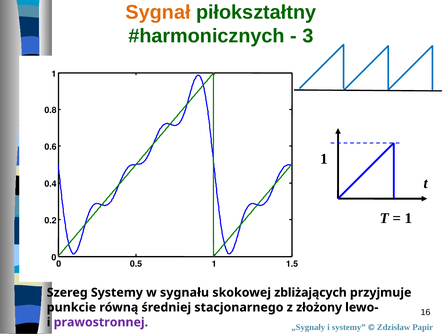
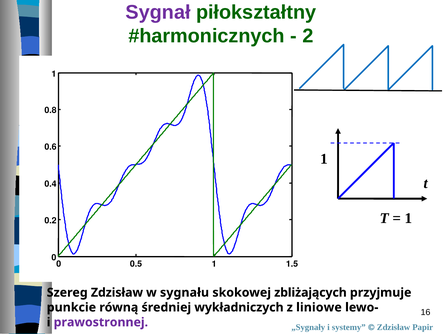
Sygnał colour: orange -> purple (158, 12)
3: 3 -> 2 (308, 36)
Szereg Systemy: Systemy -> Zdzisław (117, 293)
stacjonarnego: stacjonarnego -> wykładniczych (239, 308)
złożony: złożony -> liniowe (319, 308)
